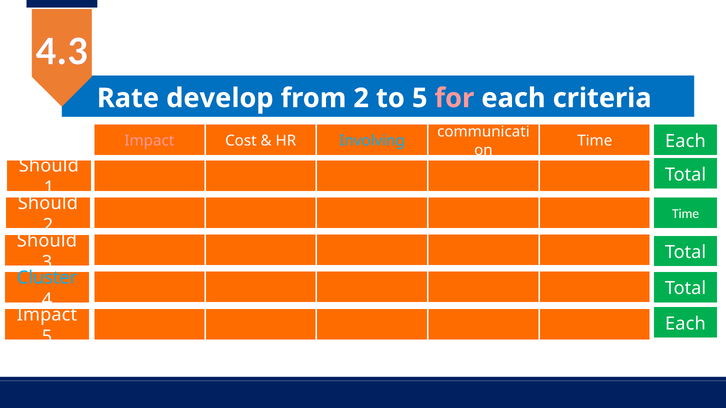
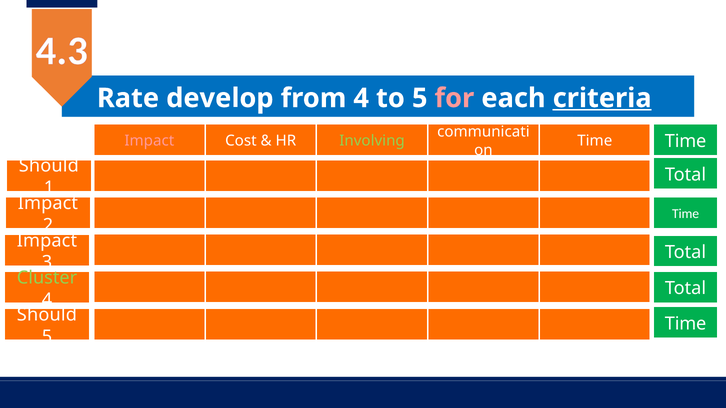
from 2: 2 -> 4 (361, 98)
criteria underline: none -> present (602, 98)
Involving colour: light blue -> light green (372, 141)
Time Each: Each -> Time (686, 141)
Should: Should -> Impact (48, 203)
Should: Should -> Impact (47, 241)
Cluster colour: light blue -> light green (47, 278)
Impact: Impact -> Should (47, 315)
Each: Each -> Time (686, 324)
